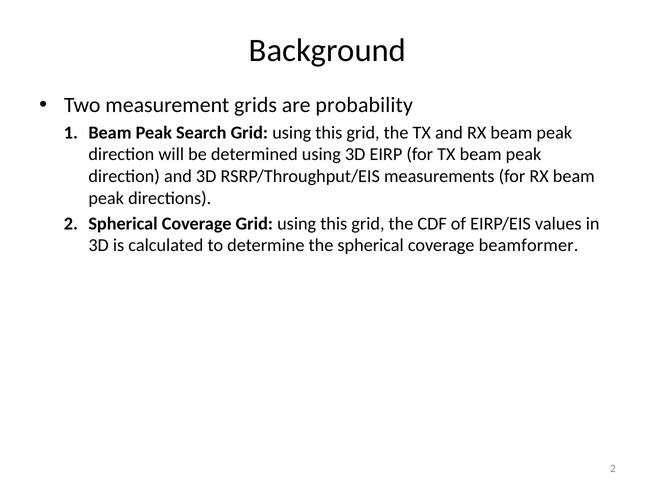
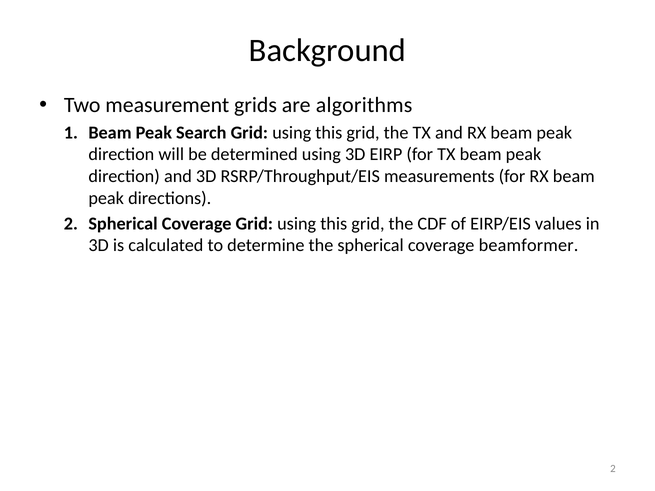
probability: probability -> algorithms (364, 105)
